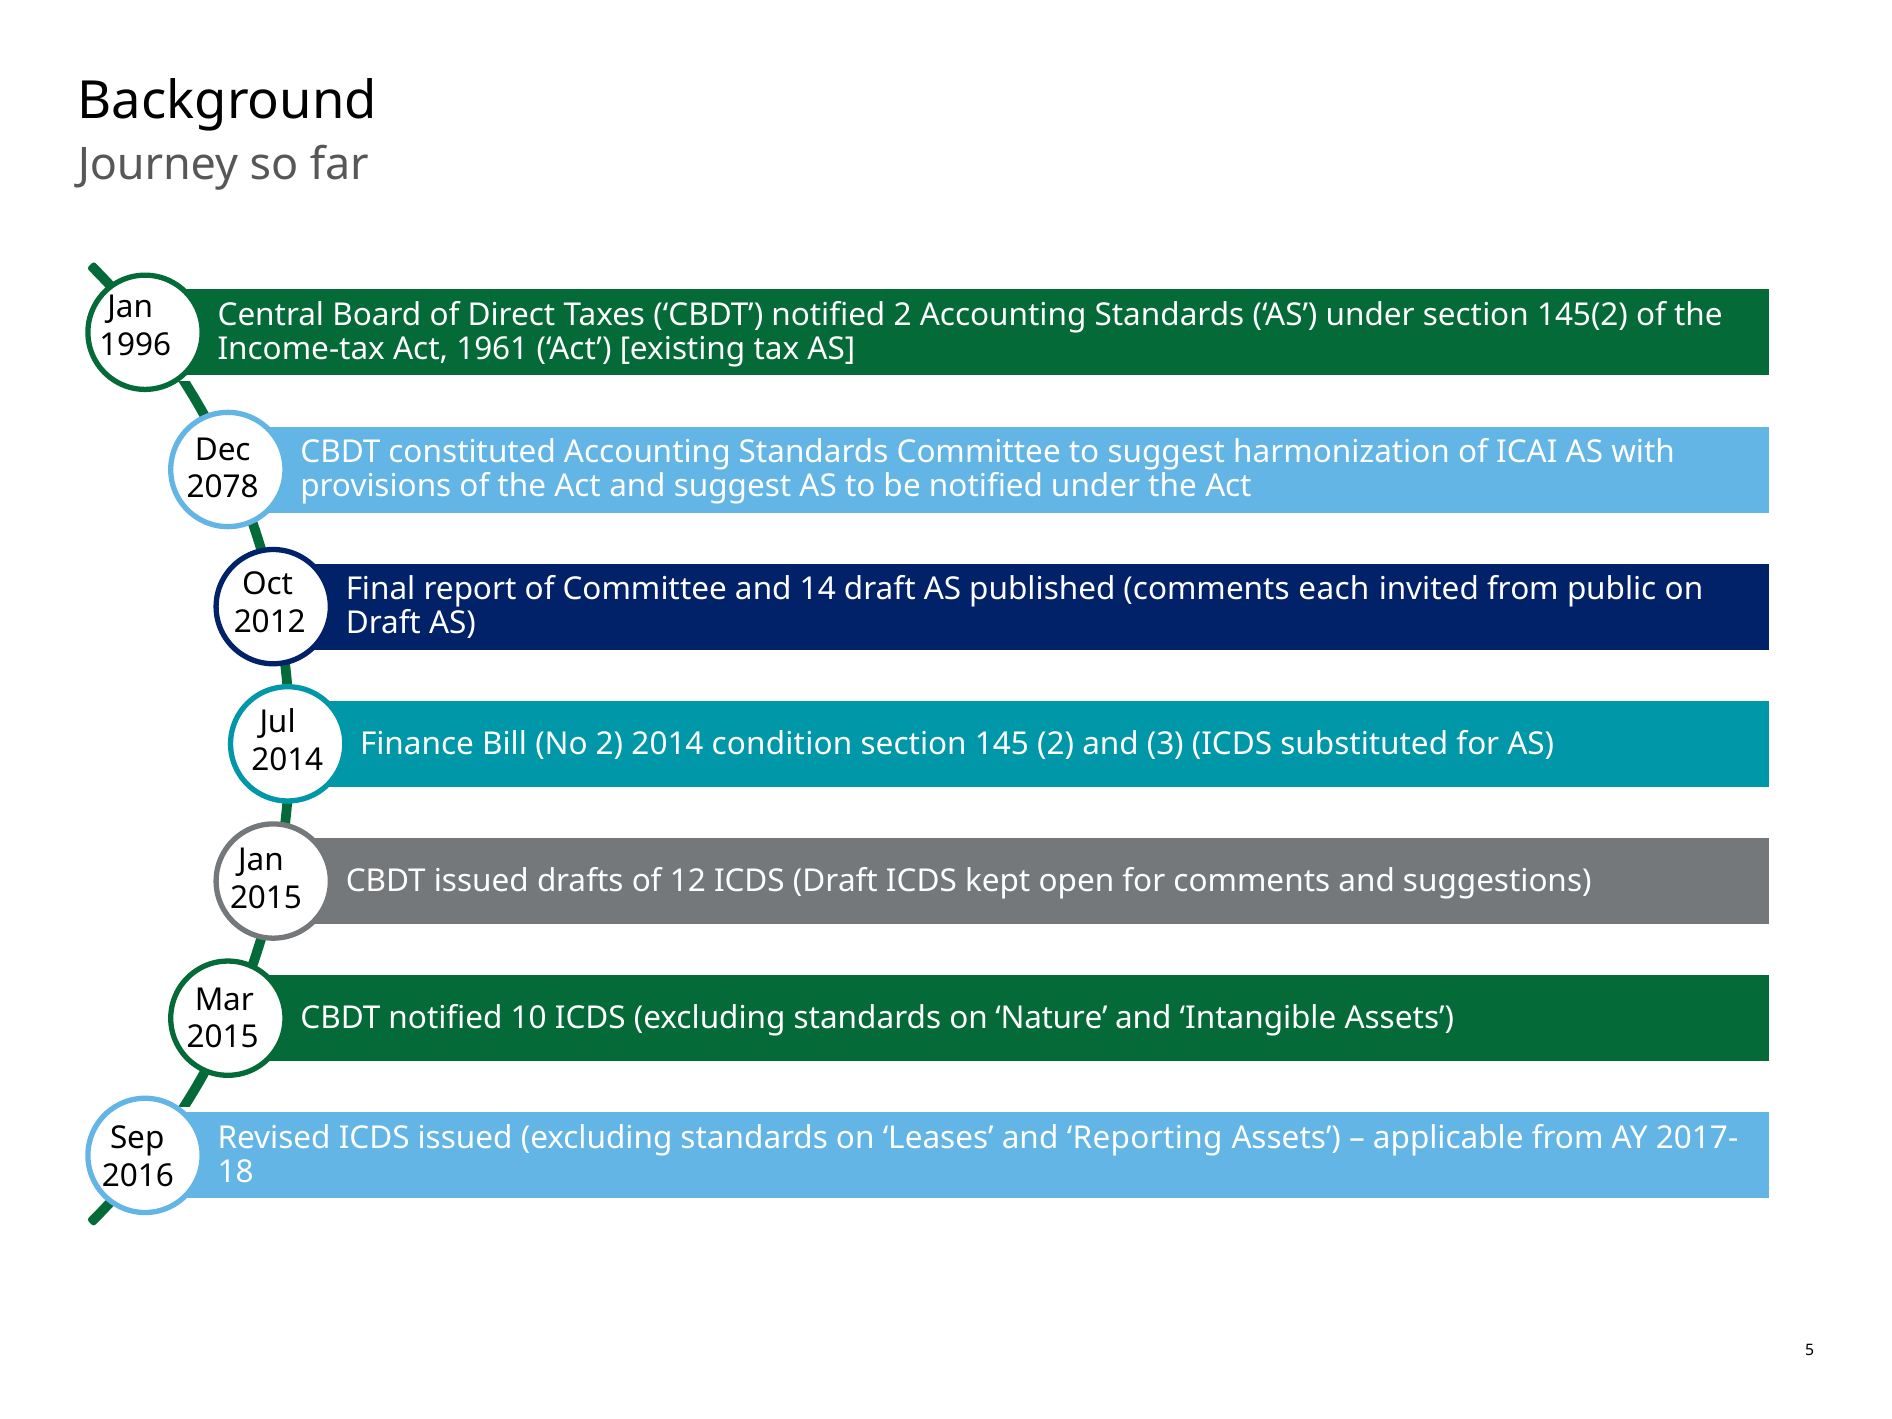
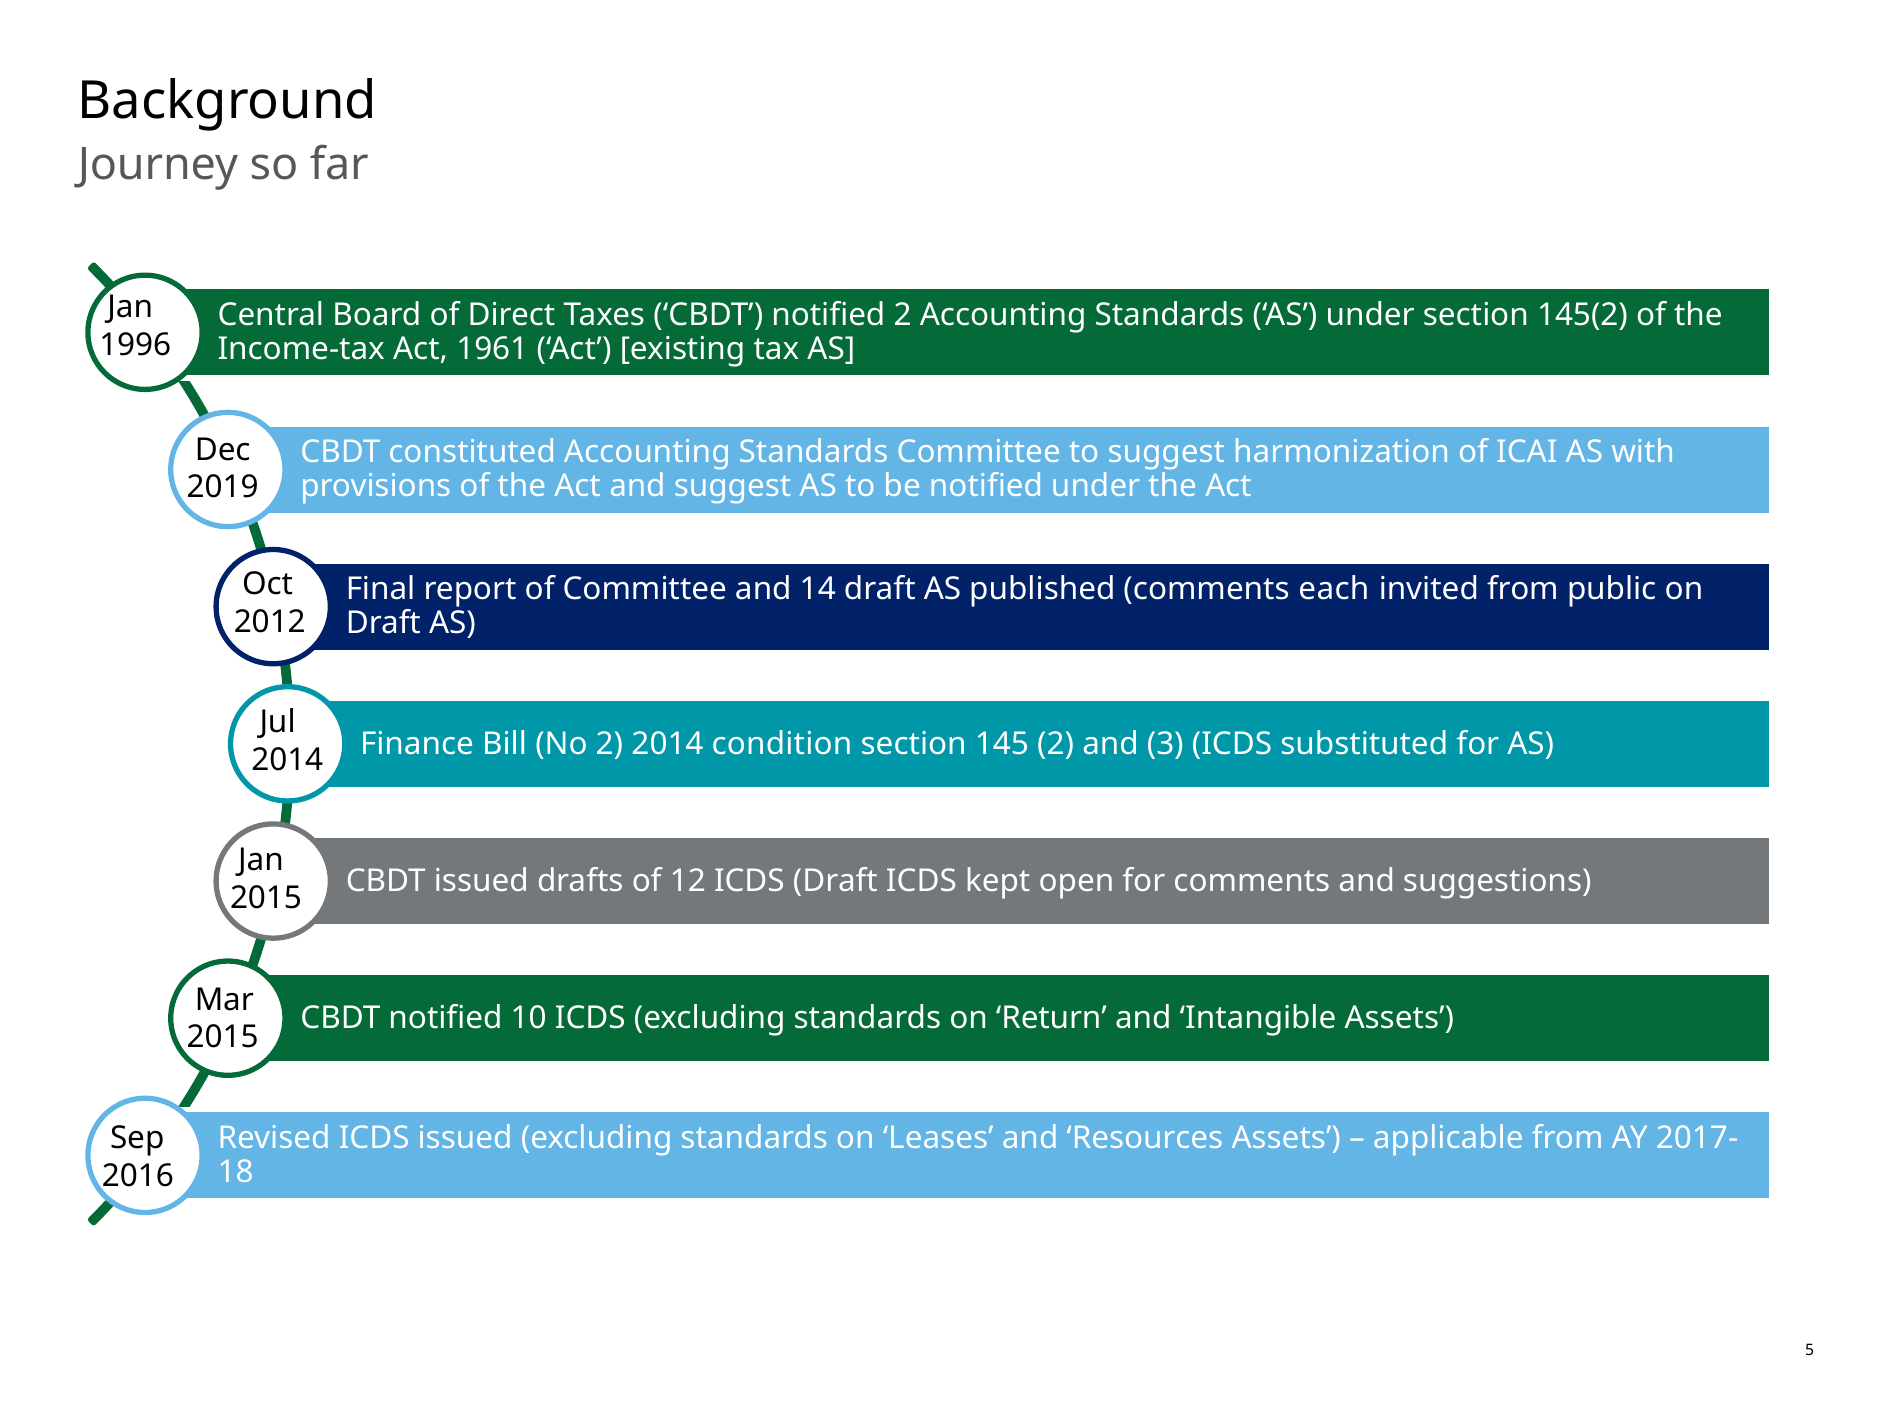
2078: 2078 -> 2019 (223, 487)
Nature: Nature -> Return (1051, 1018)
Reporting: Reporting -> Resources (1145, 1138)
